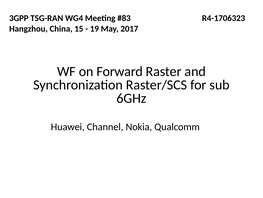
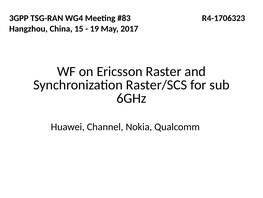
Forward: Forward -> Ericsson (120, 71)
